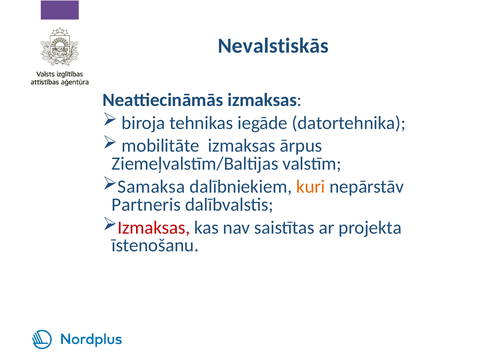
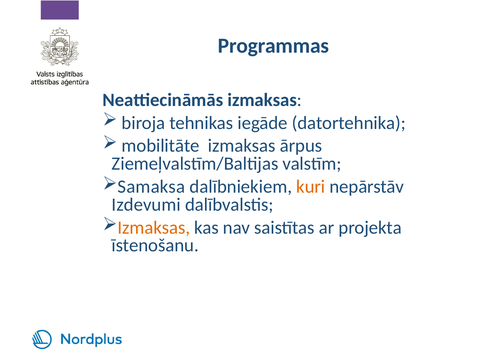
Nevalstiskās: Nevalstiskās -> Programmas (273, 46)
Partneris: Partneris -> Izdevumi (146, 205)
Izmaksas colour: red -> orange (154, 228)
